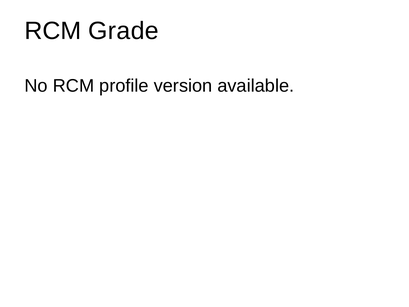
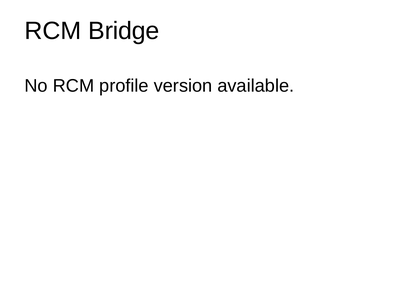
Grade: Grade -> Bridge (124, 31)
